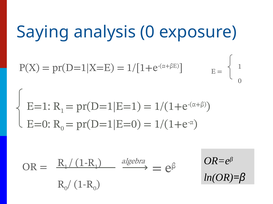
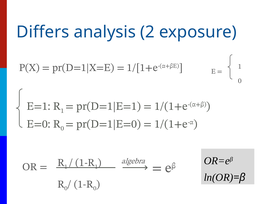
Saying: Saying -> Differs (43, 32)
analysis 0: 0 -> 2 (147, 32)
